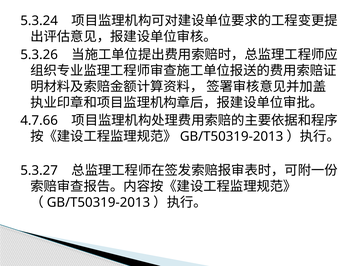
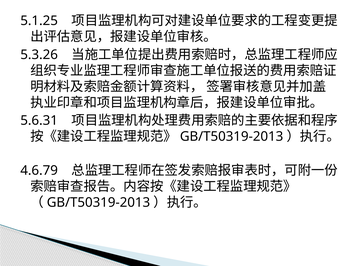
5.3.24: 5.3.24 -> 5.1.25 (39, 21)
4.7.66: 4.7.66 -> 5.6.31 (39, 121)
5.3.27: 5.3.27 -> 4.6.79 (39, 171)
